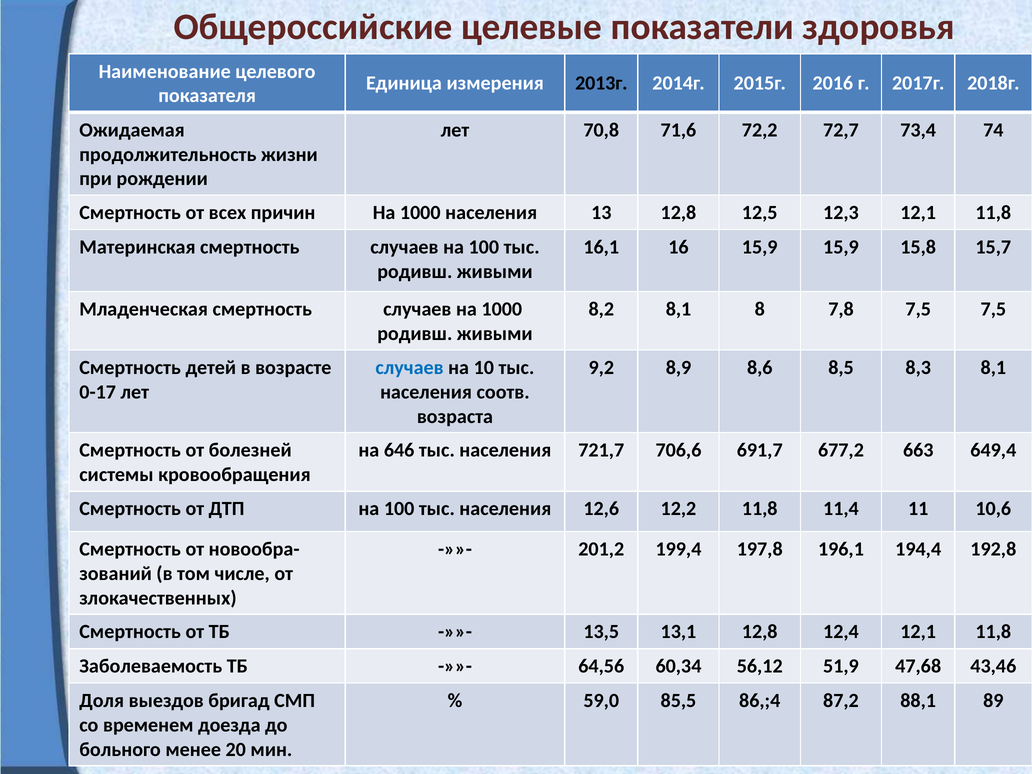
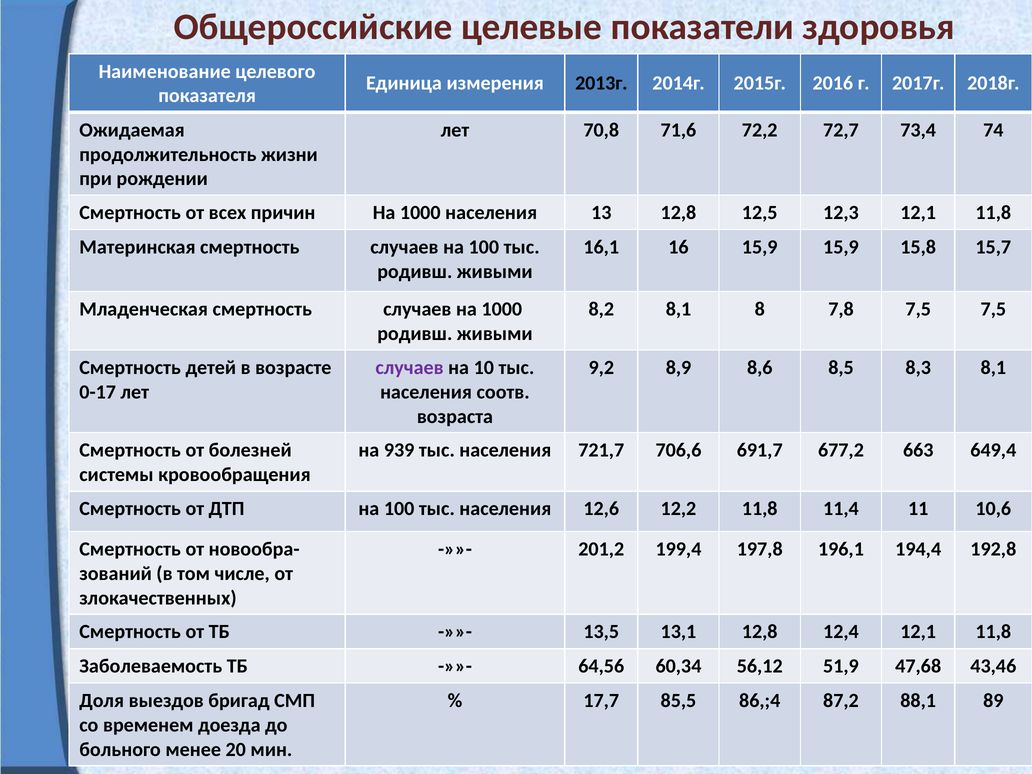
случаев colour: blue -> purple (409, 368)
646: 646 -> 939 (399, 450)
59,0: 59,0 -> 17,7 (601, 701)
